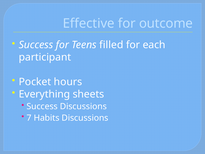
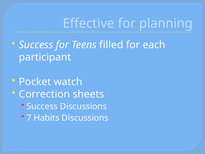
outcome: outcome -> planning (166, 23)
hours: hours -> watch (68, 82)
Everything: Everything -> Correction (44, 94)
